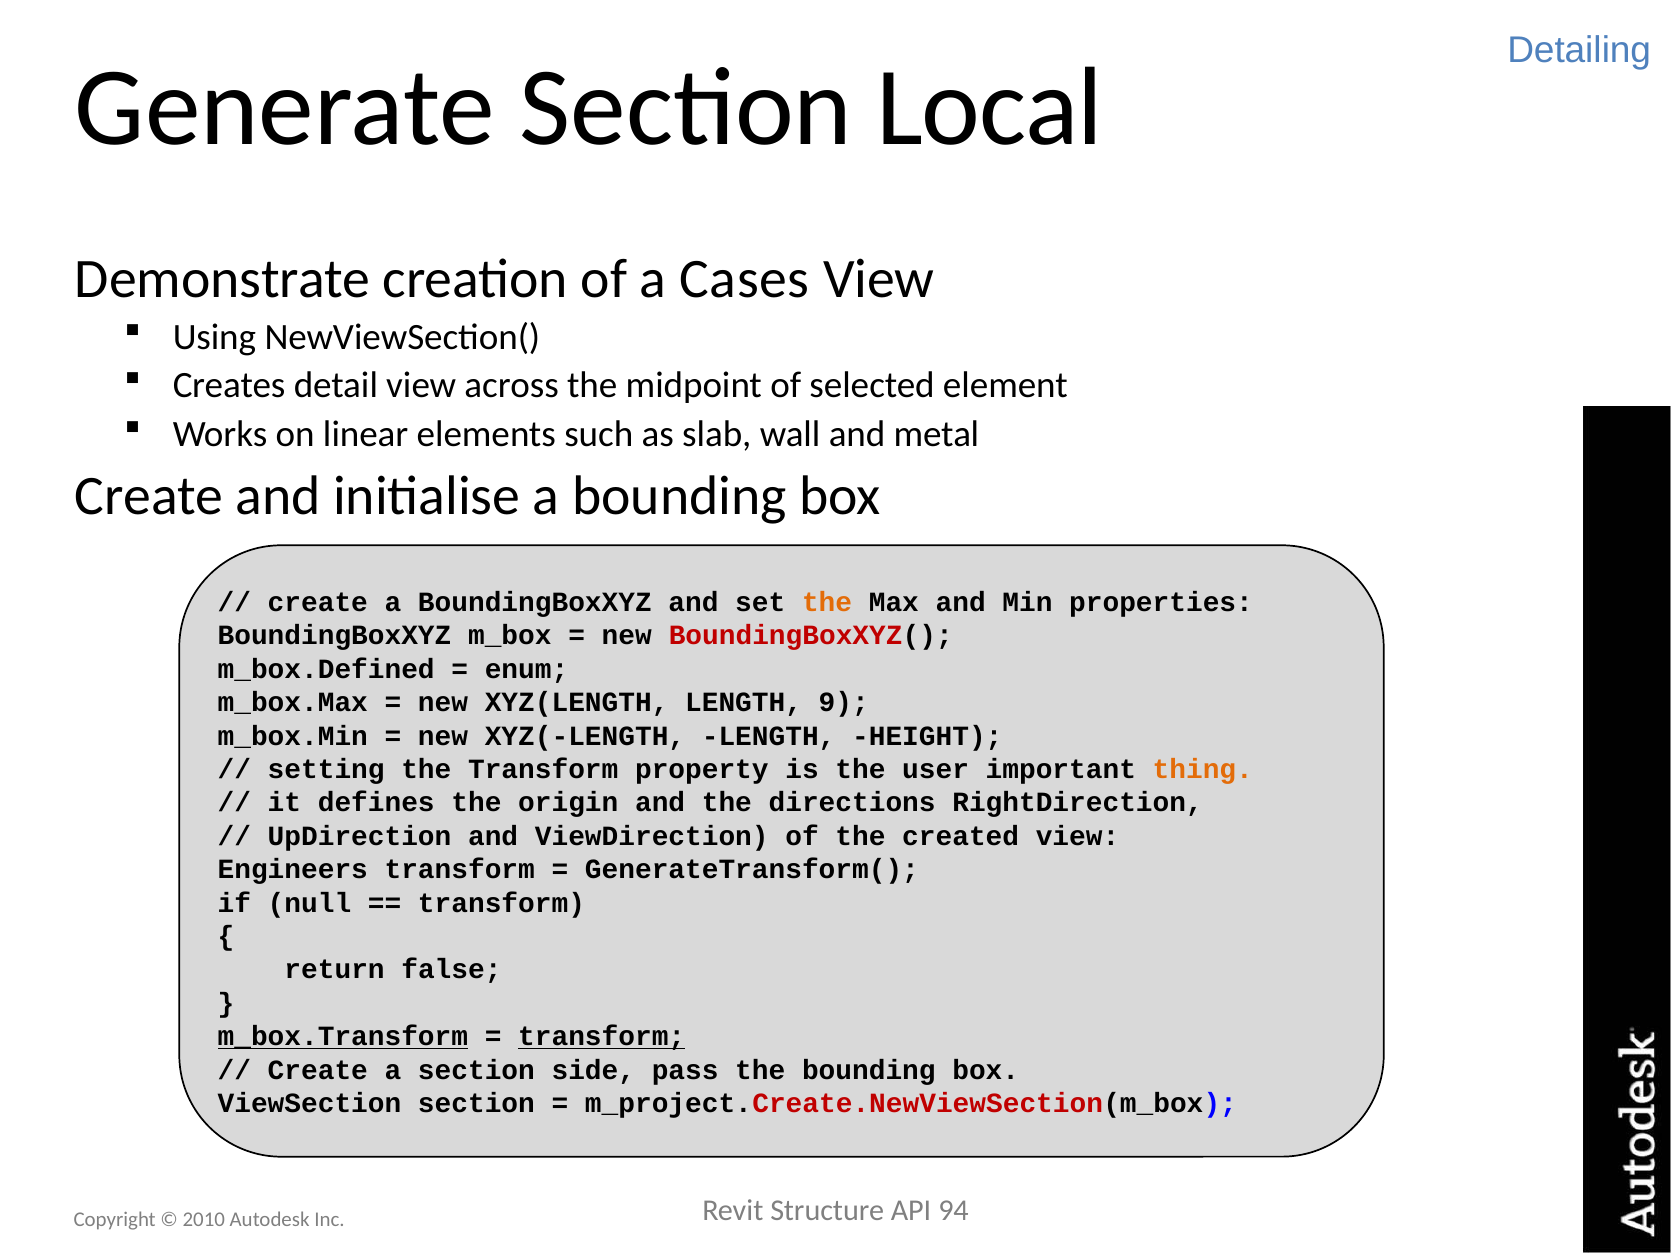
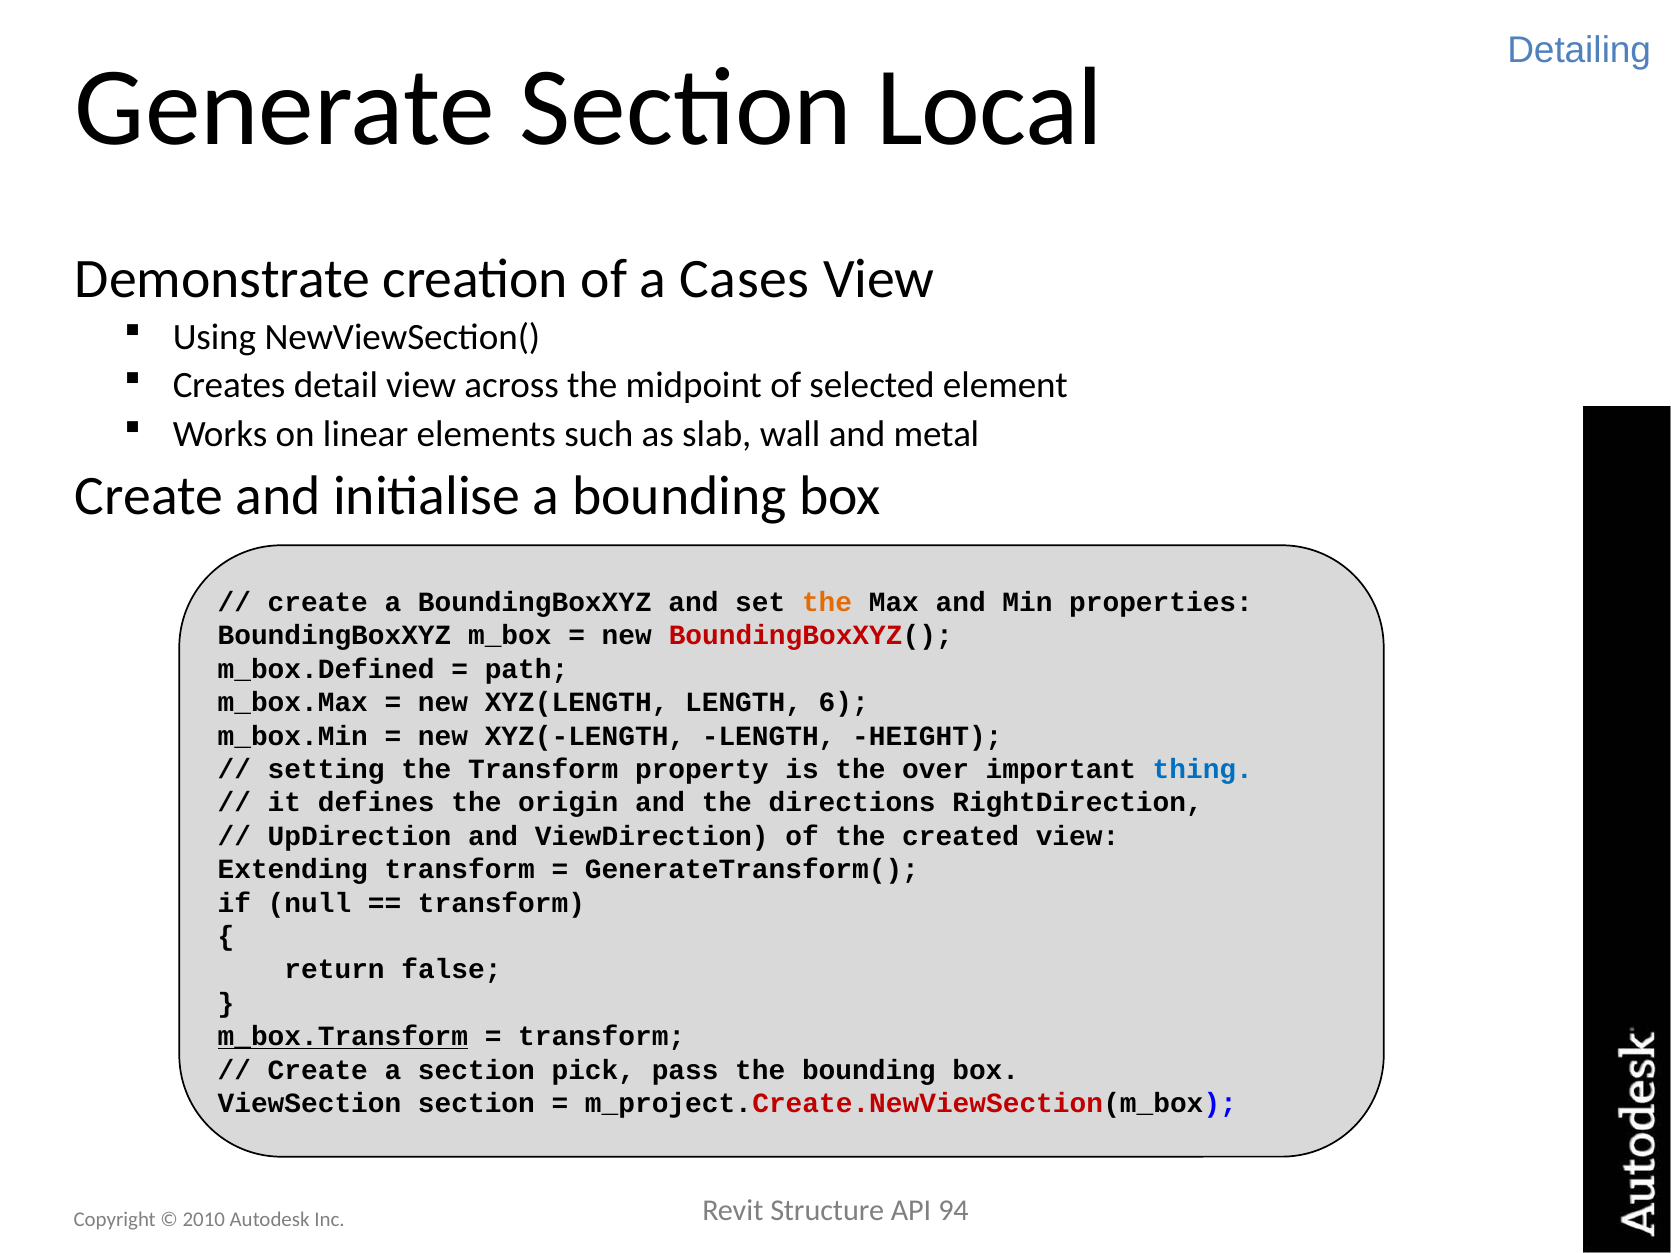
enum: enum -> path (527, 669)
9: 9 -> 6 (844, 703)
user: user -> over (936, 769)
thing colour: orange -> blue (1203, 769)
Engineers: Engineers -> Extending (293, 870)
transform underline: present -> none (602, 1037)
side: side -> pick (593, 1070)
